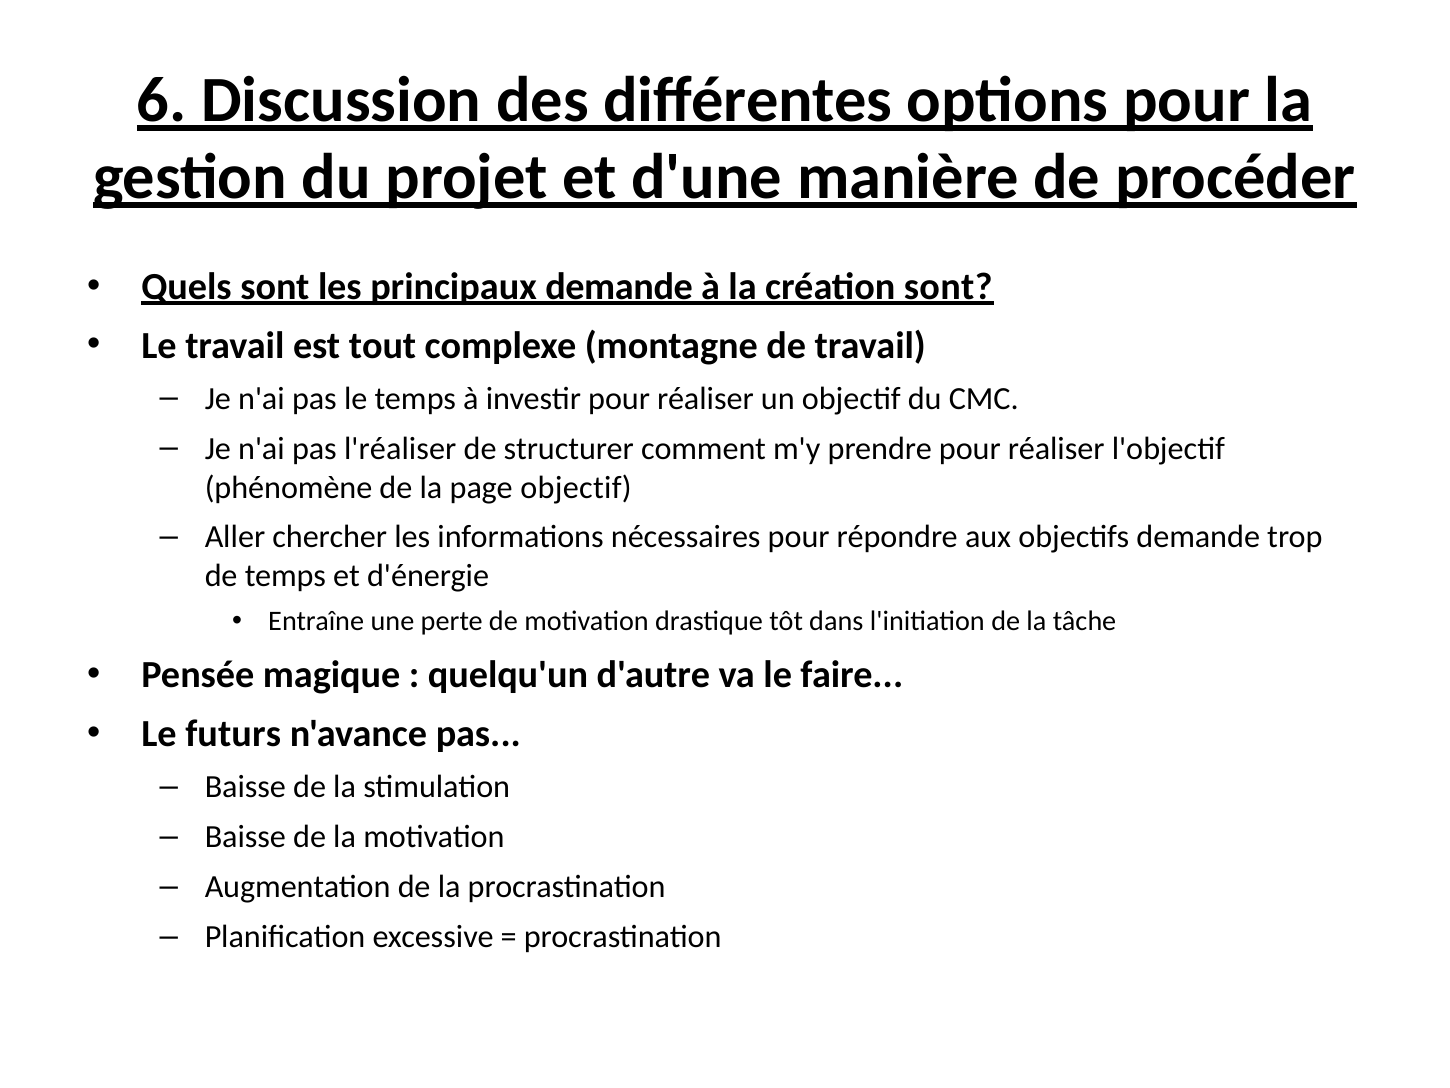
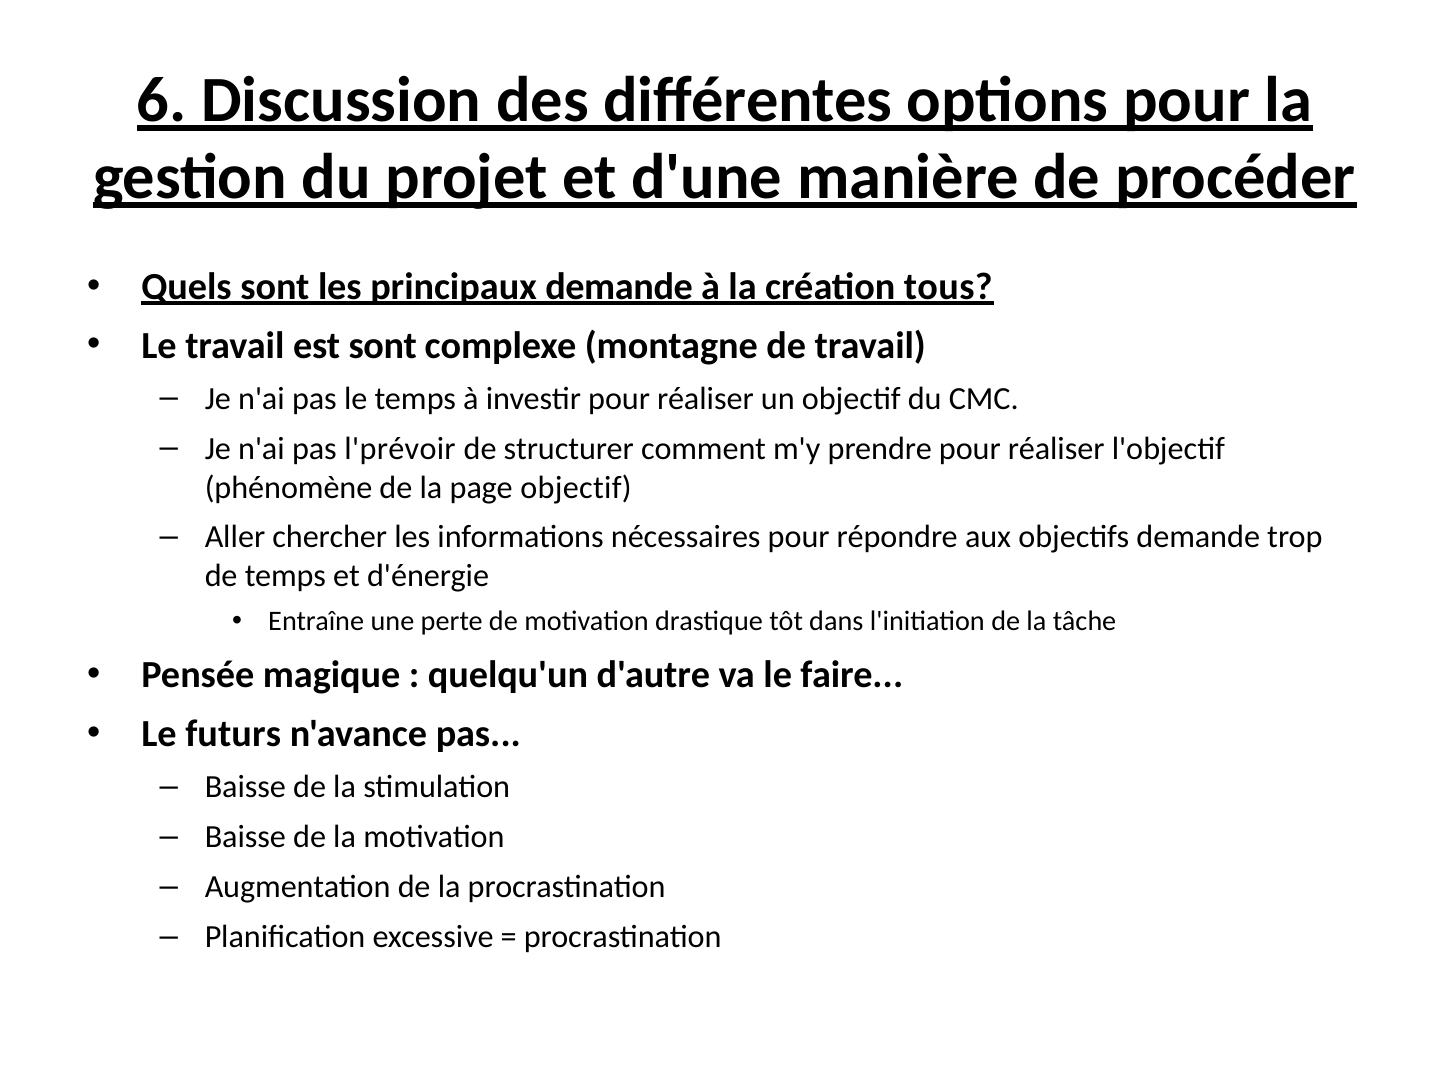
création sont: sont -> tous (948, 287)
est tout: tout -> sont (383, 345)
l'réaliser: l'réaliser -> l'prévoir (400, 449)
